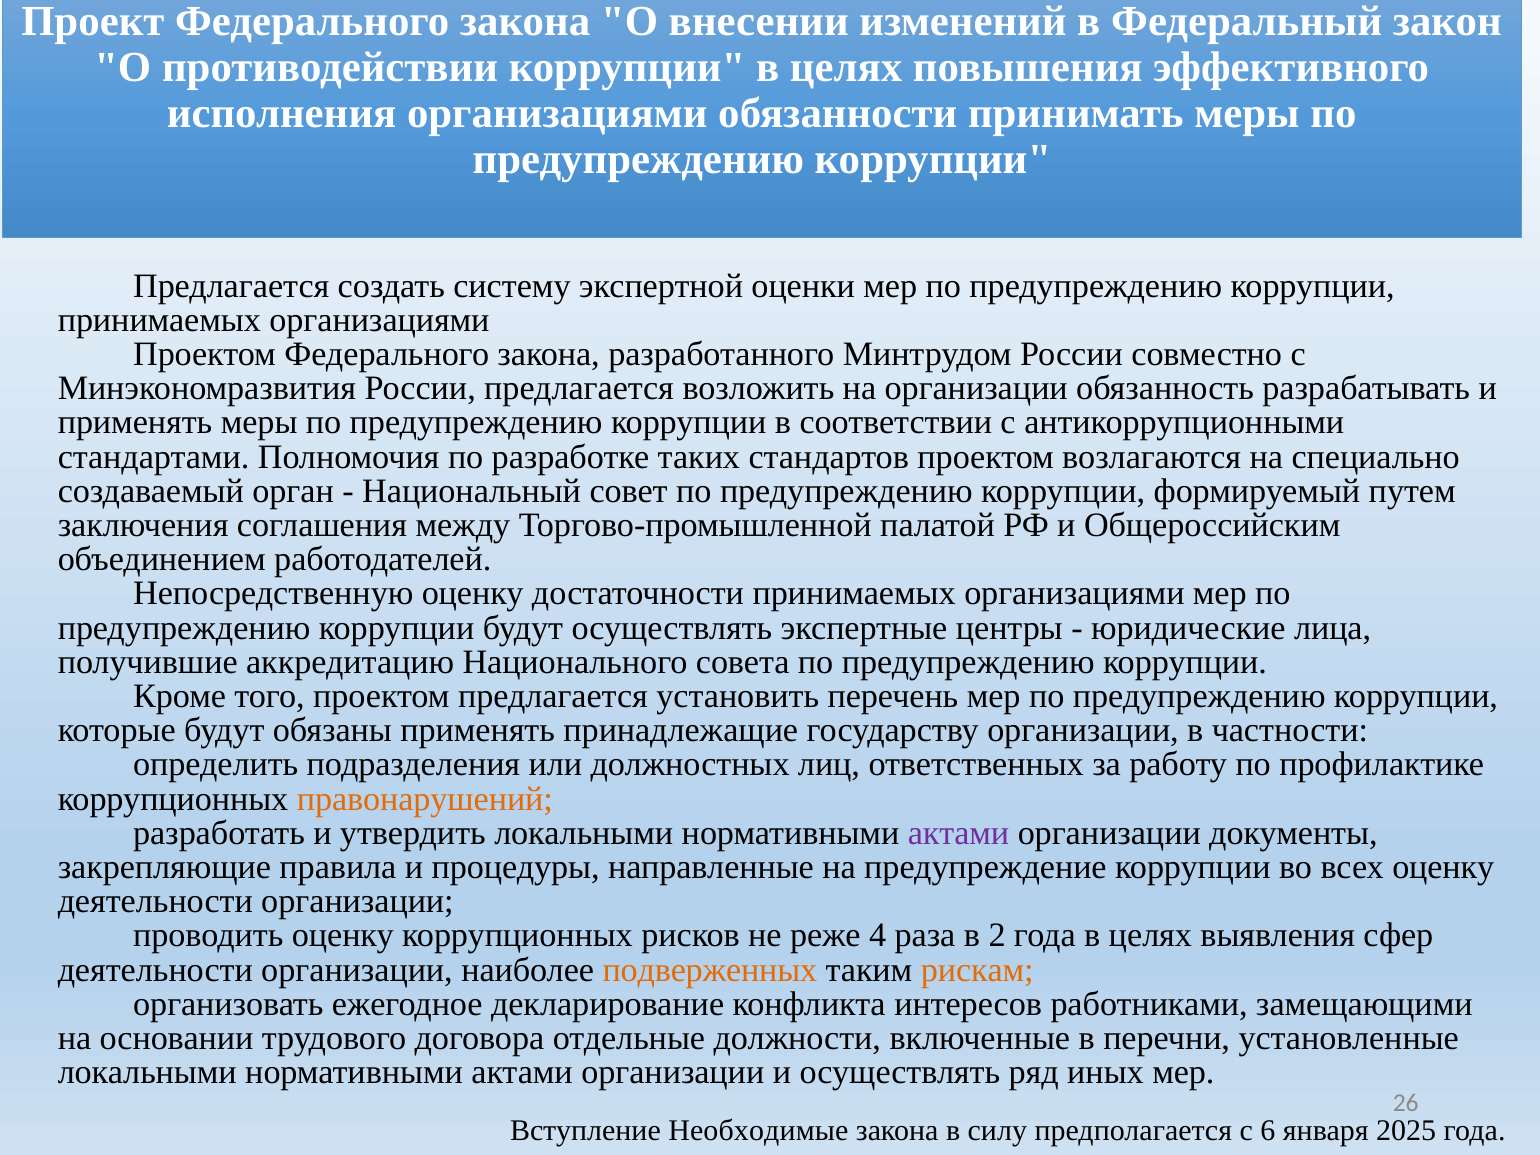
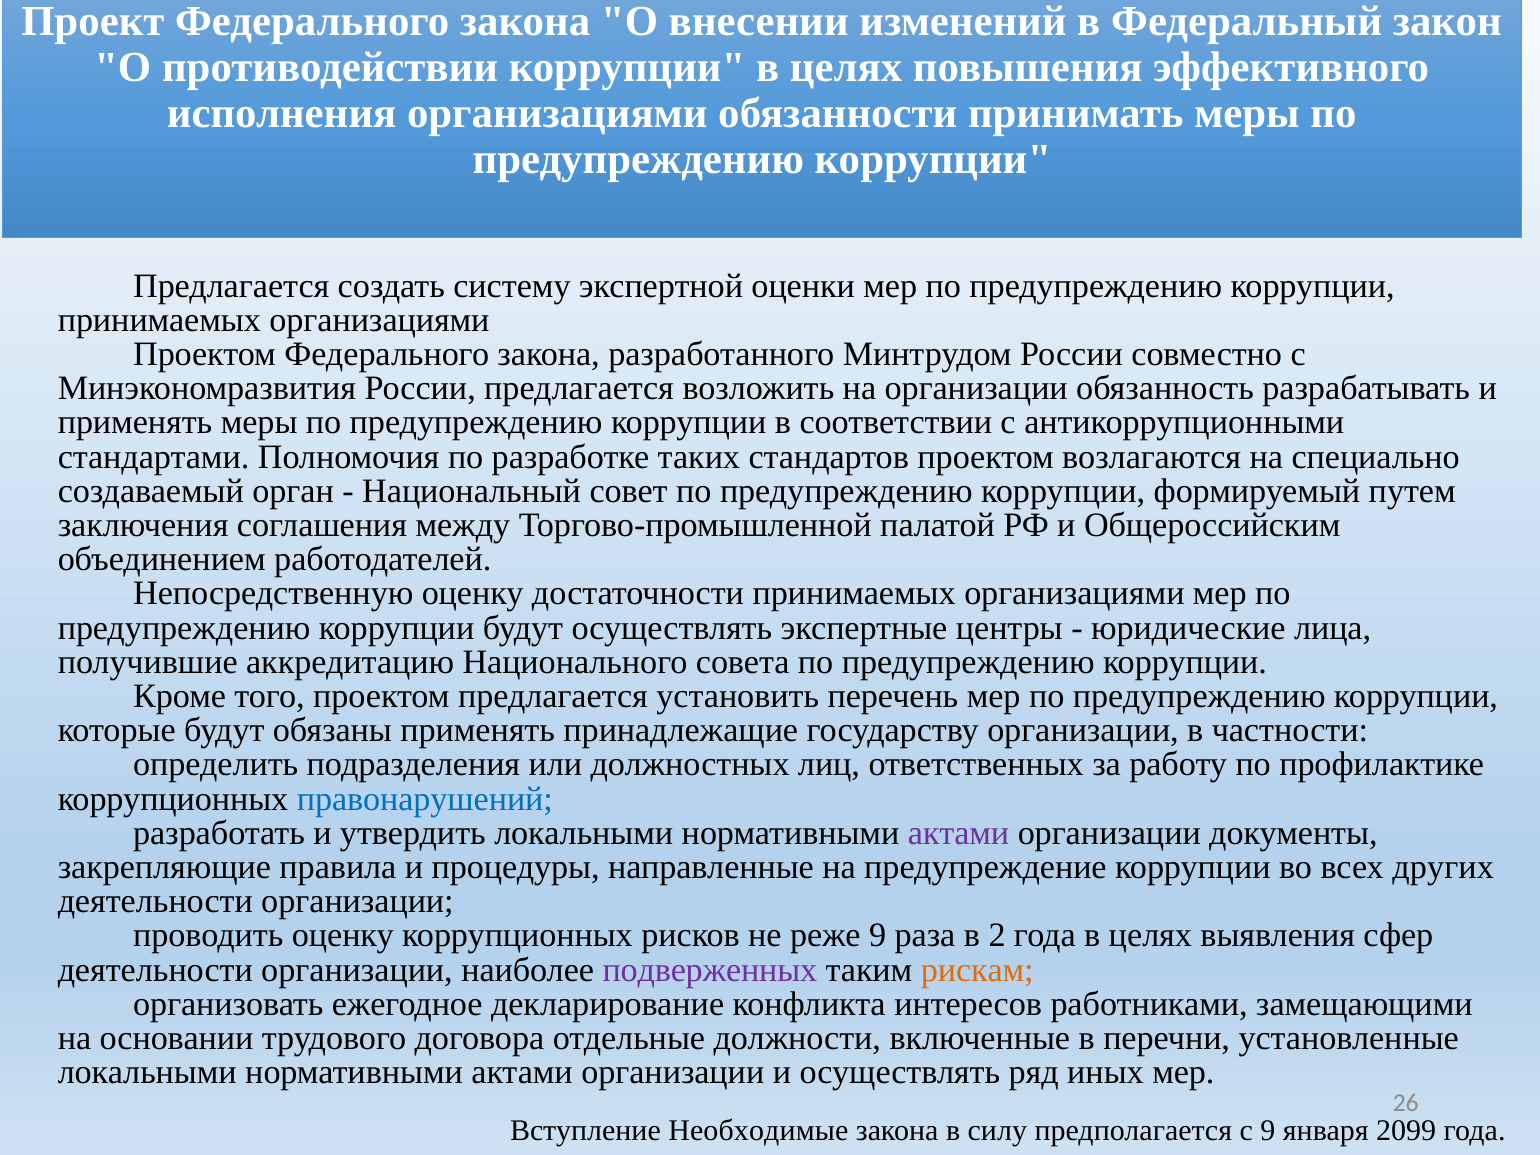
правонарушений colour: orange -> blue (425, 799)
всех оценку: оценку -> других (1443, 867)
реже 4: 4 -> 9 (878, 936)
подверженных colour: orange -> purple (710, 970)
с 6: 6 -> 9 (1268, 1130)
2025: 2025 -> 2099 (1406, 1130)
